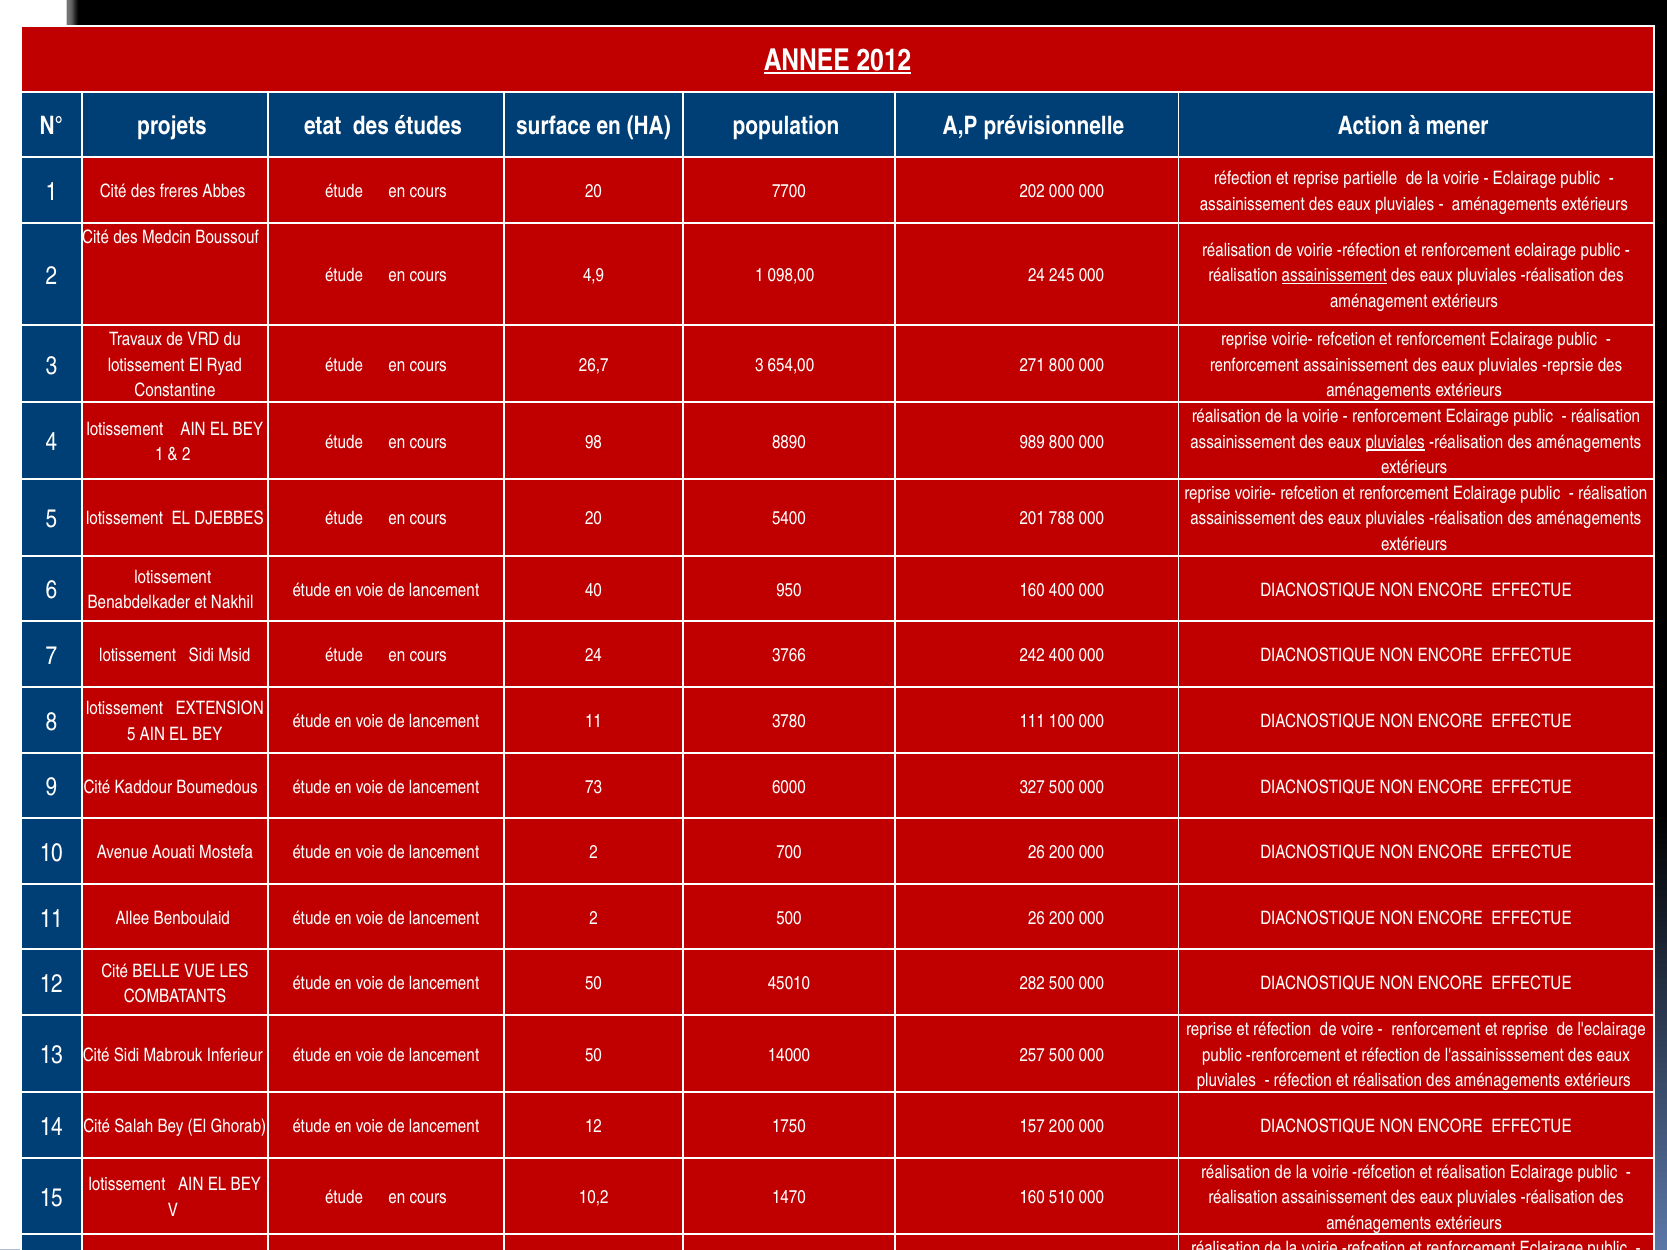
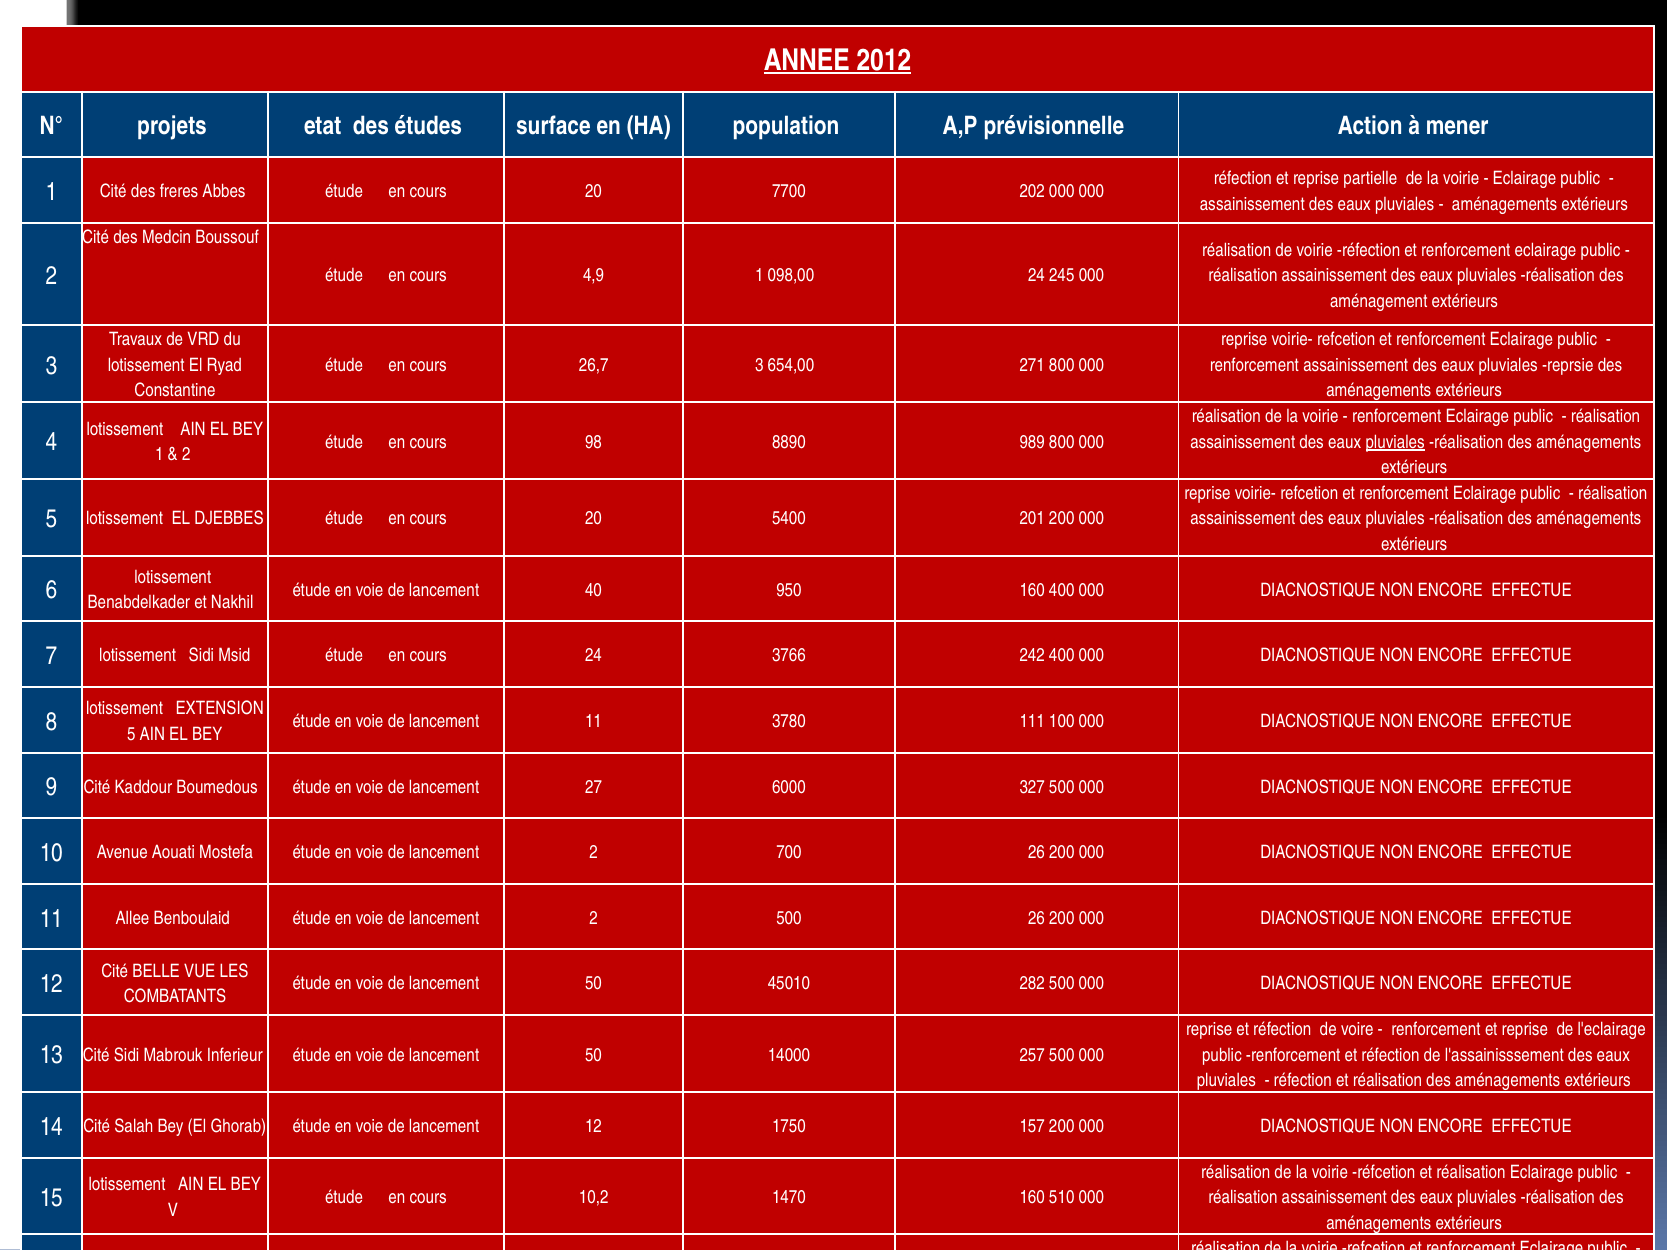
assainissement underline: present -> none (1334, 276)
201 788: 788 -> 200 (1062, 519)
73: 73 -> 27 (594, 787)
